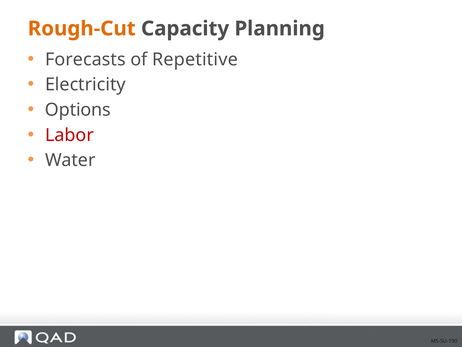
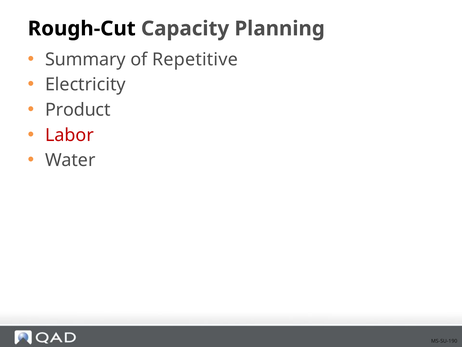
Rough-Cut colour: orange -> black (82, 29)
Forecasts: Forecasts -> Summary (85, 59)
Options: Options -> Product (78, 110)
